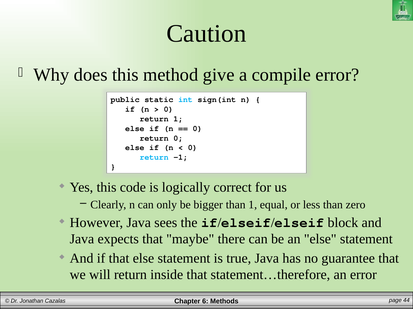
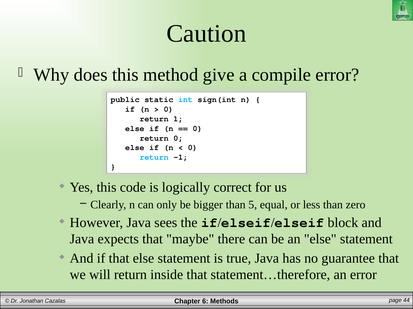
than 1: 1 -> 5 (253, 205)
